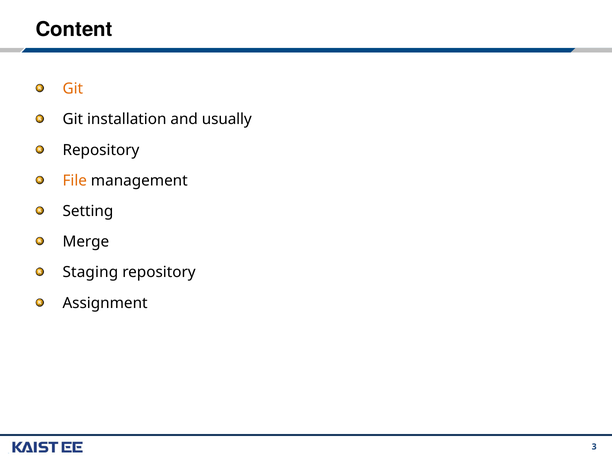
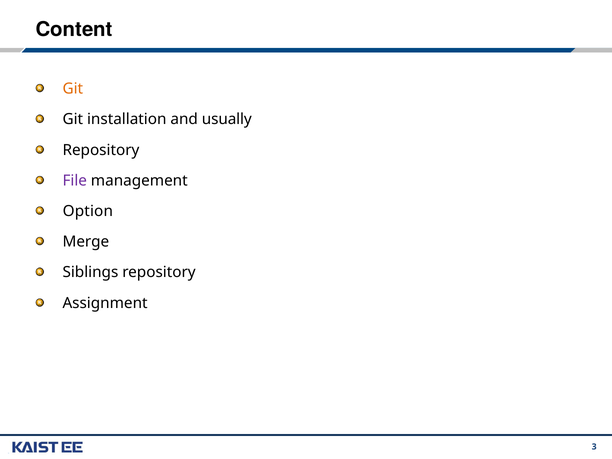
File colour: orange -> purple (75, 181)
Setting: Setting -> Option (88, 211)
Staging: Staging -> Siblings (90, 272)
